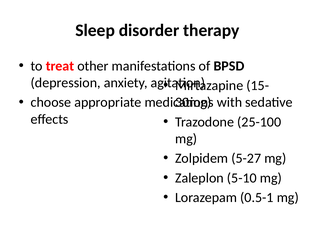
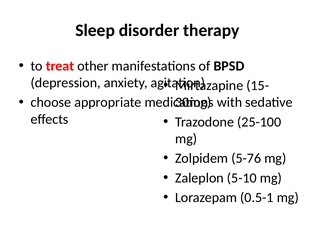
5-27: 5-27 -> 5-76 (246, 159)
